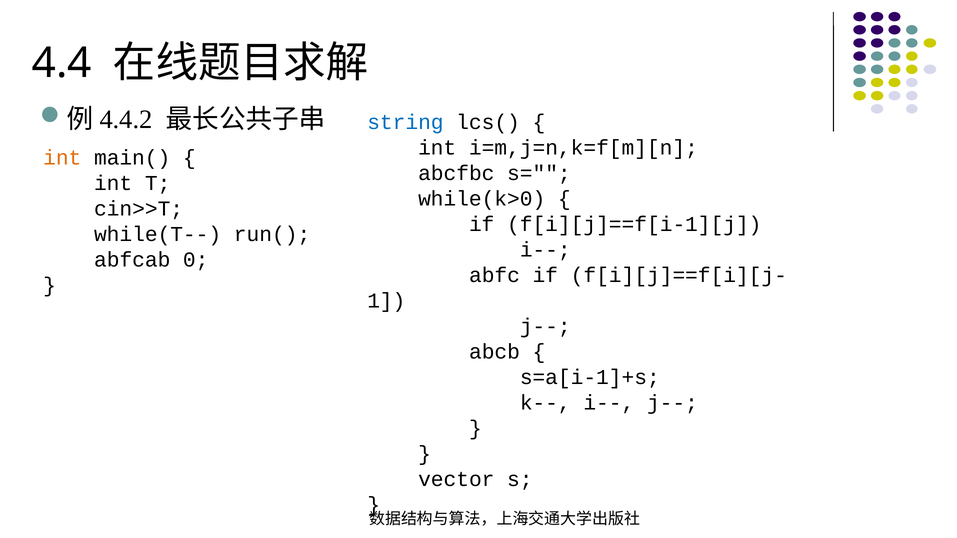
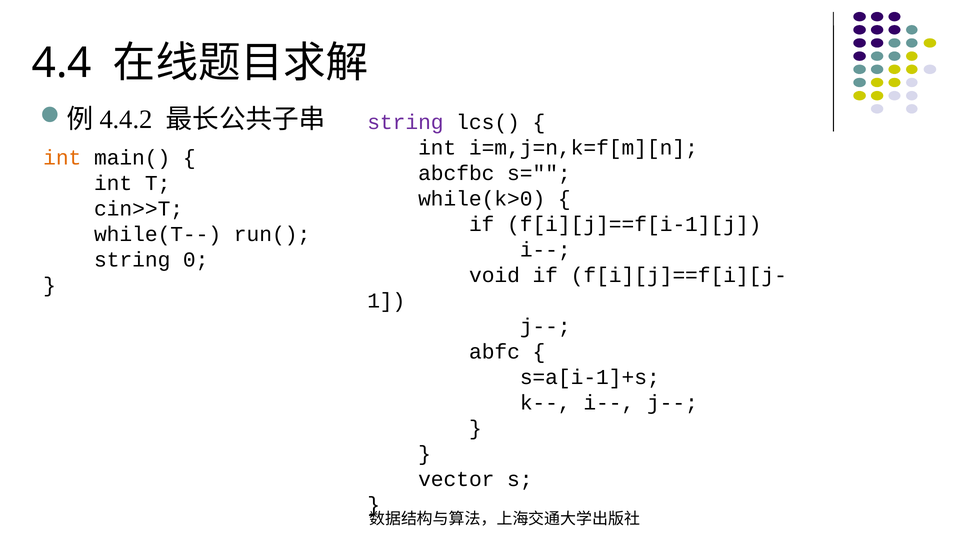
string colour: blue -> purple (405, 122)
abfcab: abfcab -> string (132, 260)
abfc: abfc -> void (494, 275)
abcb: abcb -> abfc (494, 352)
